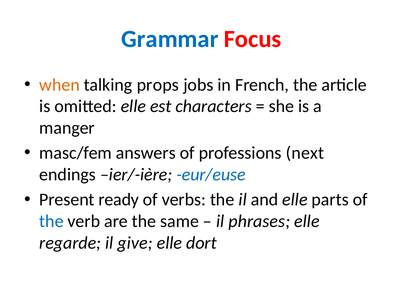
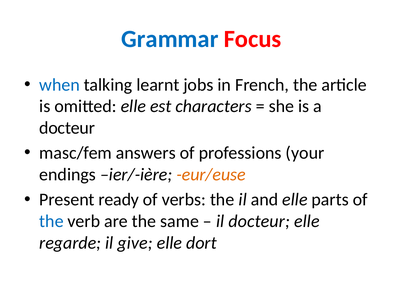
when colour: orange -> blue (60, 85)
props: props -> learnt (158, 85)
manger: manger -> docteur (67, 128)
next: next -> your (305, 153)
eur/euse colour: blue -> orange (211, 174)
il phrases: phrases -> docteur (259, 221)
